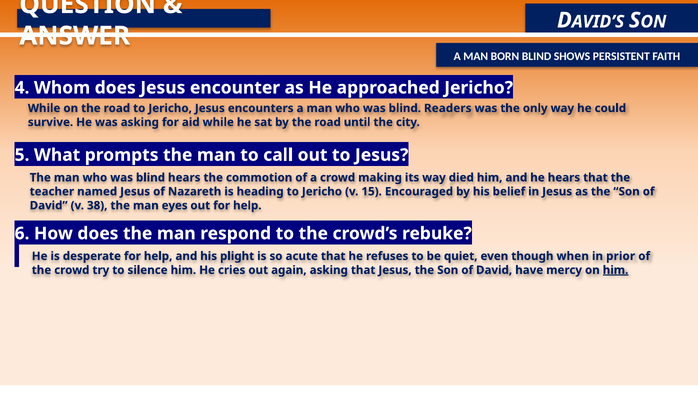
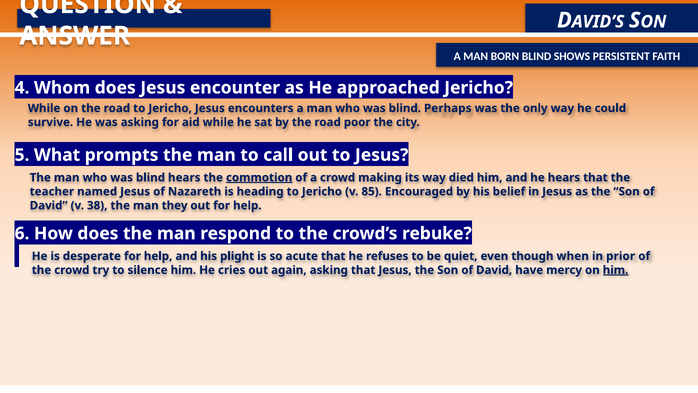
Readers: Readers -> Perhaps (448, 108)
until: until -> poor (357, 122)
commotion underline: none -> present (259, 177)
15: 15 -> 85 (372, 191)
eyes: eyes -> they (175, 205)
